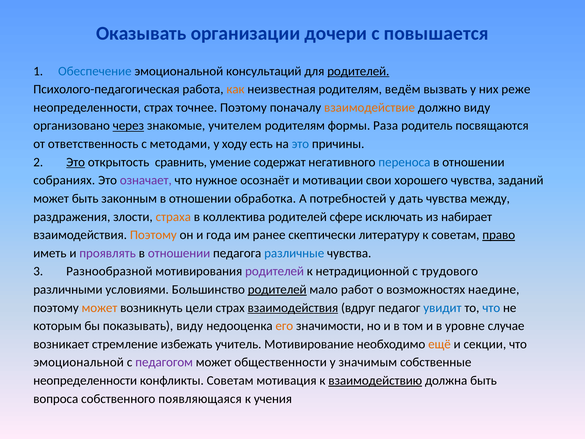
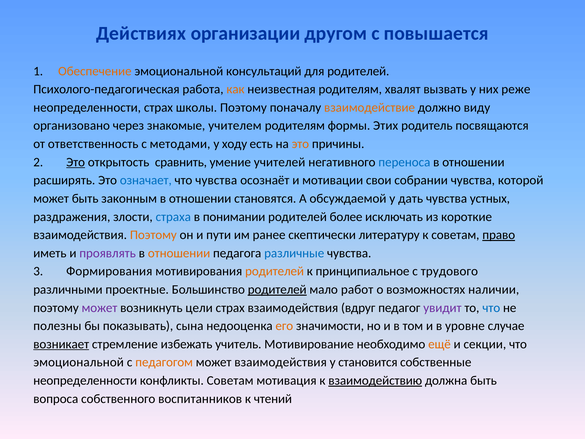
Оказывать: Оказывать -> Действиях (141, 33)
дочери: дочери -> другом (336, 33)
Обеспечение colour: blue -> orange (95, 71)
родителей underline: present -> none (358, 71)
ведём: ведём -> хвалят (403, 89)
точнее: точнее -> школы (196, 107)
через underline: present -> none (128, 126)
Раза: Раза -> Этих (386, 126)
это colour: blue -> orange (300, 144)
содержат: содержат -> учителей (280, 162)
собраниях: собраниях -> расширять (64, 180)
означает colour: purple -> blue (146, 180)
что нужное: нужное -> чувства (216, 180)
хорошего: хорошего -> собрании (421, 180)
заданий: заданий -> которой (521, 180)
обработка: обработка -> становятся (265, 198)
потребностей: потребностей -> обсуждаемой (348, 198)
между: между -> устных (490, 198)
страха colour: orange -> blue (173, 217)
коллектива: коллектива -> понимании (234, 217)
сфере: сфере -> более (346, 217)
набирает: набирает -> короткие (467, 217)
года: года -> пути (219, 235)
отношении colour: purple -> orange (179, 253)
Разнообразной: Разнообразной -> Формирования (109, 271)
родителей colour: purple -> orange (275, 271)
нетрадиционной: нетрадиционной -> принципиальное (363, 271)
условиями: условиями -> проектные (137, 289)
наедине: наедине -> наличии (494, 289)
может colour: orange -> purple (99, 308)
взаимодействия underline: present -> none (293, 308)
увидит colour: blue -> purple (442, 308)
которым: которым -> полезны (57, 326)
показывать виду: виду -> сына (190, 326)
возникает underline: none -> present (61, 344)
педагогом colour: purple -> orange (164, 362)
может общественности: общественности -> взаимодействия (281, 362)
значимым: значимым -> становится (368, 362)
появляющаяся: появляющаяся -> воспитанников (200, 399)
учения: учения -> чтений (273, 399)
